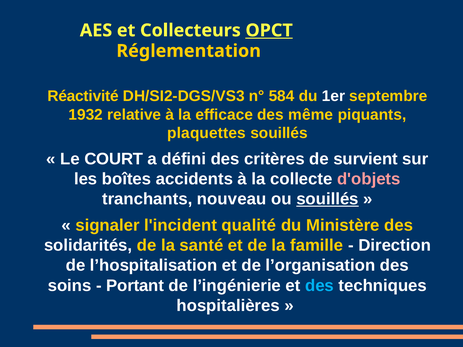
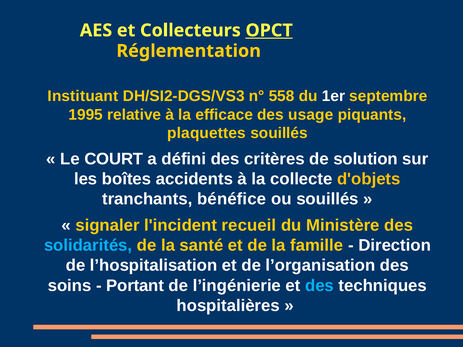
Réactivité: Réactivité -> Instituant (83, 96)
584: 584 -> 558 (282, 96)
1932: 1932 -> 1995 (86, 115)
même: même -> usage (311, 115)
survient: survient -> solution (366, 159)
d'objets colour: pink -> yellow (369, 179)
nouveau: nouveau -> bénéfice (232, 199)
souillés underline: present -> none (327, 199)
qualité: qualité -> recueil (249, 226)
solidarités colour: white -> light blue (88, 246)
